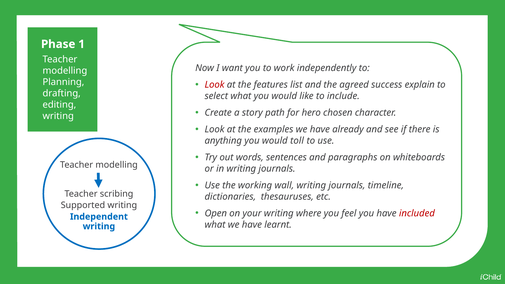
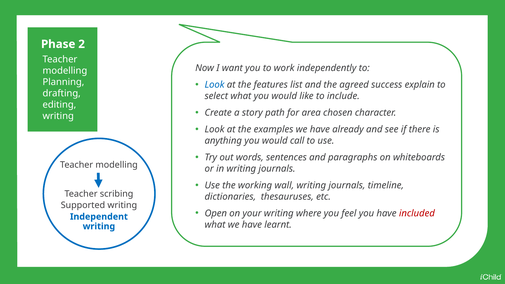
1: 1 -> 2 (82, 44)
Look colour: red -> blue (215, 85)
hero: hero -> area (311, 113)
toll: toll -> call (297, 141)
